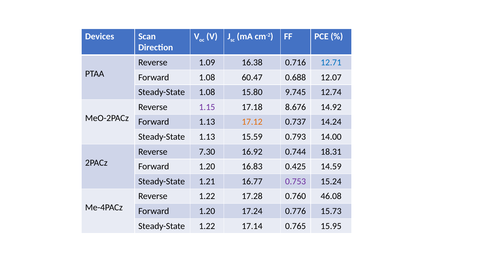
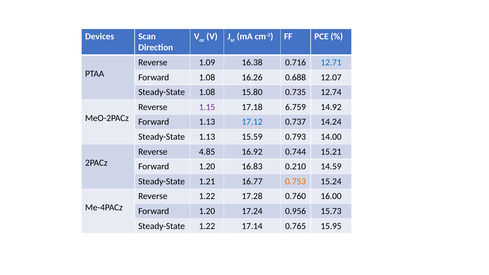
60.47: 60.47 -> 16.26 (252, 77)
9.745: 9.745 -> 0.735 (296, 92)
8.676: 8.676 -> 6.759 (296, 107)
17.12 colour: orange -> blue (252, 122)
7.30: 7.30 -> 4.85 (207, 152)
18.31: 18.31 -> 15.21 (331, 152)
0.425: 0.425 -> 0.210 (296, 167)
0.753 colour: purple -> orange (296, 181)
46.08: 46.08 -> 16.00 (331, 196)
0.776: 0.776 -> 0.956 (296, 211)
